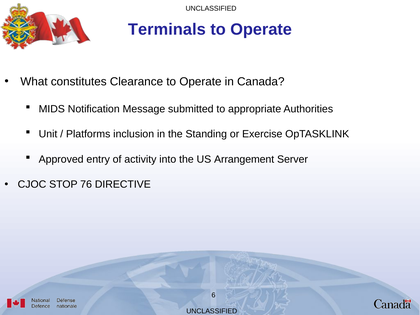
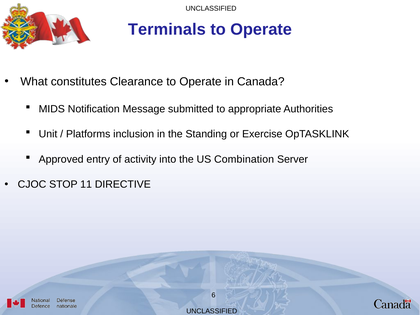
Arrangement: Arrangement -> Combination (244, 159)
76: 76 -> 11 (86, 185)
